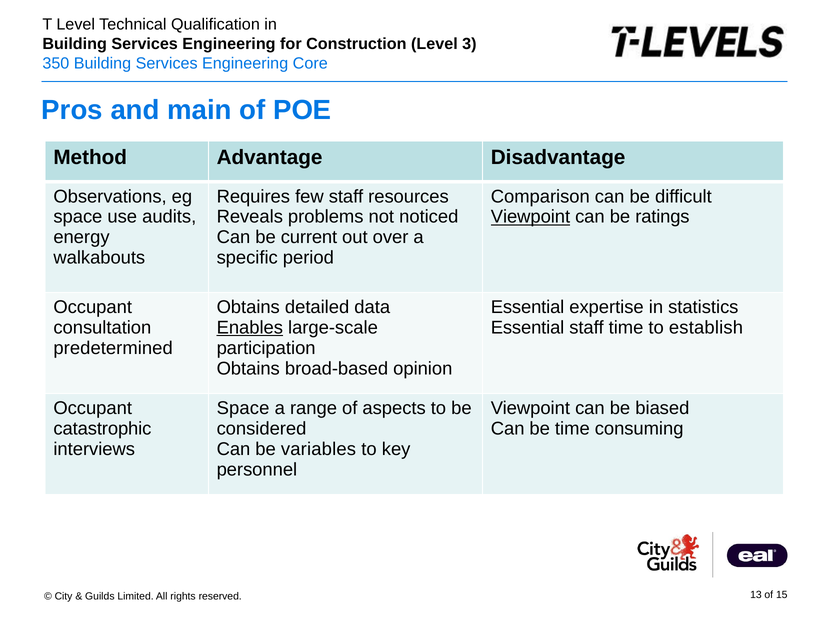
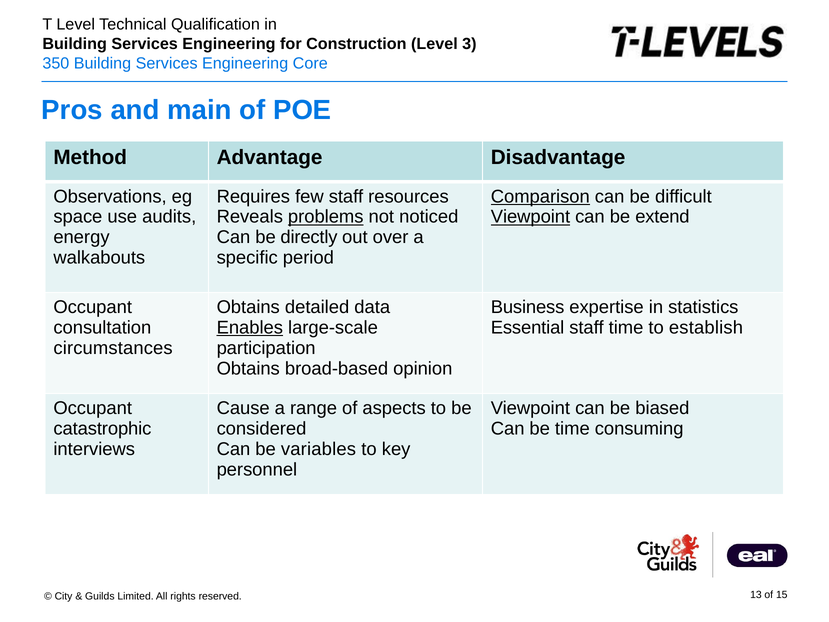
Comparison underline: none -> present (540, 196)
problems underline: none -> present (326, 217)
ratings: ratings -> extend (662, 217)
current: current -> directly (309, 237)
Essential: Essential -> Business (528, 307)
predetermined: predetermined -> circumstances (113, 348)
Space: Space -> Cause (243, 408)
